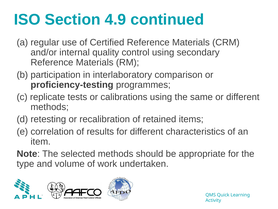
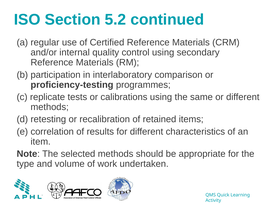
4.9: 4.9 -> 5.2 (115, 20)
